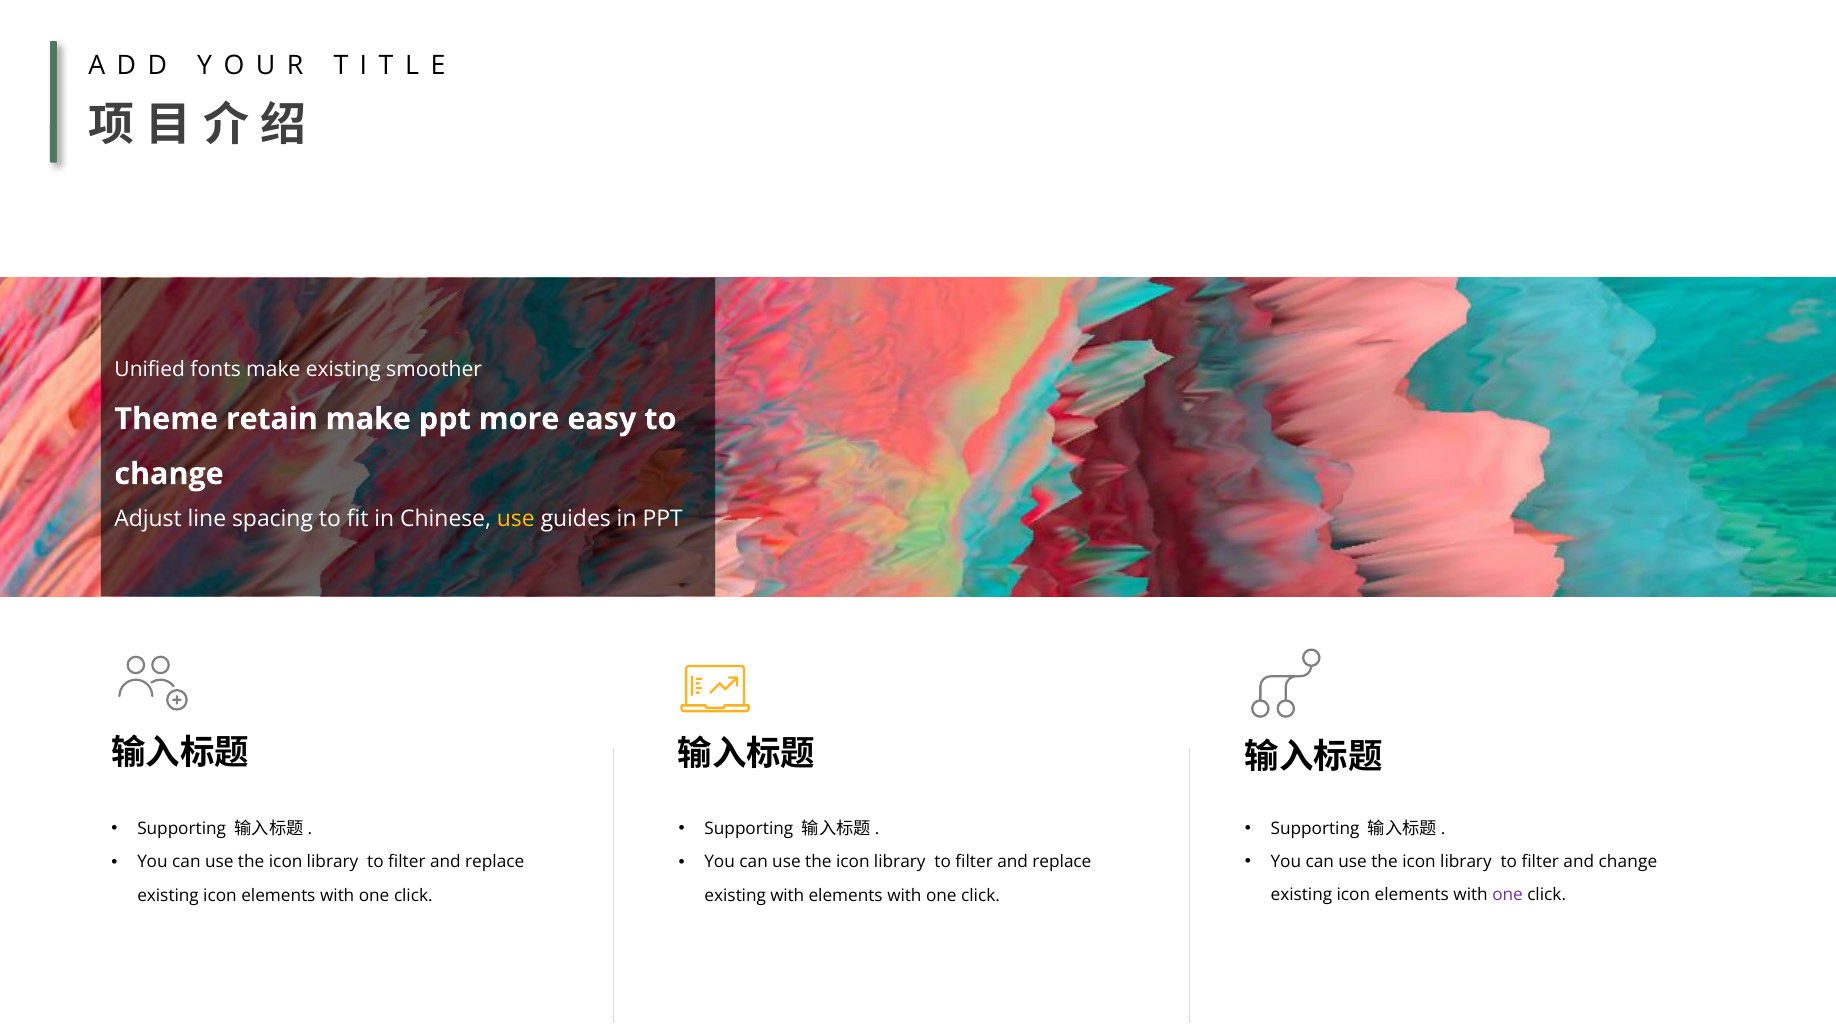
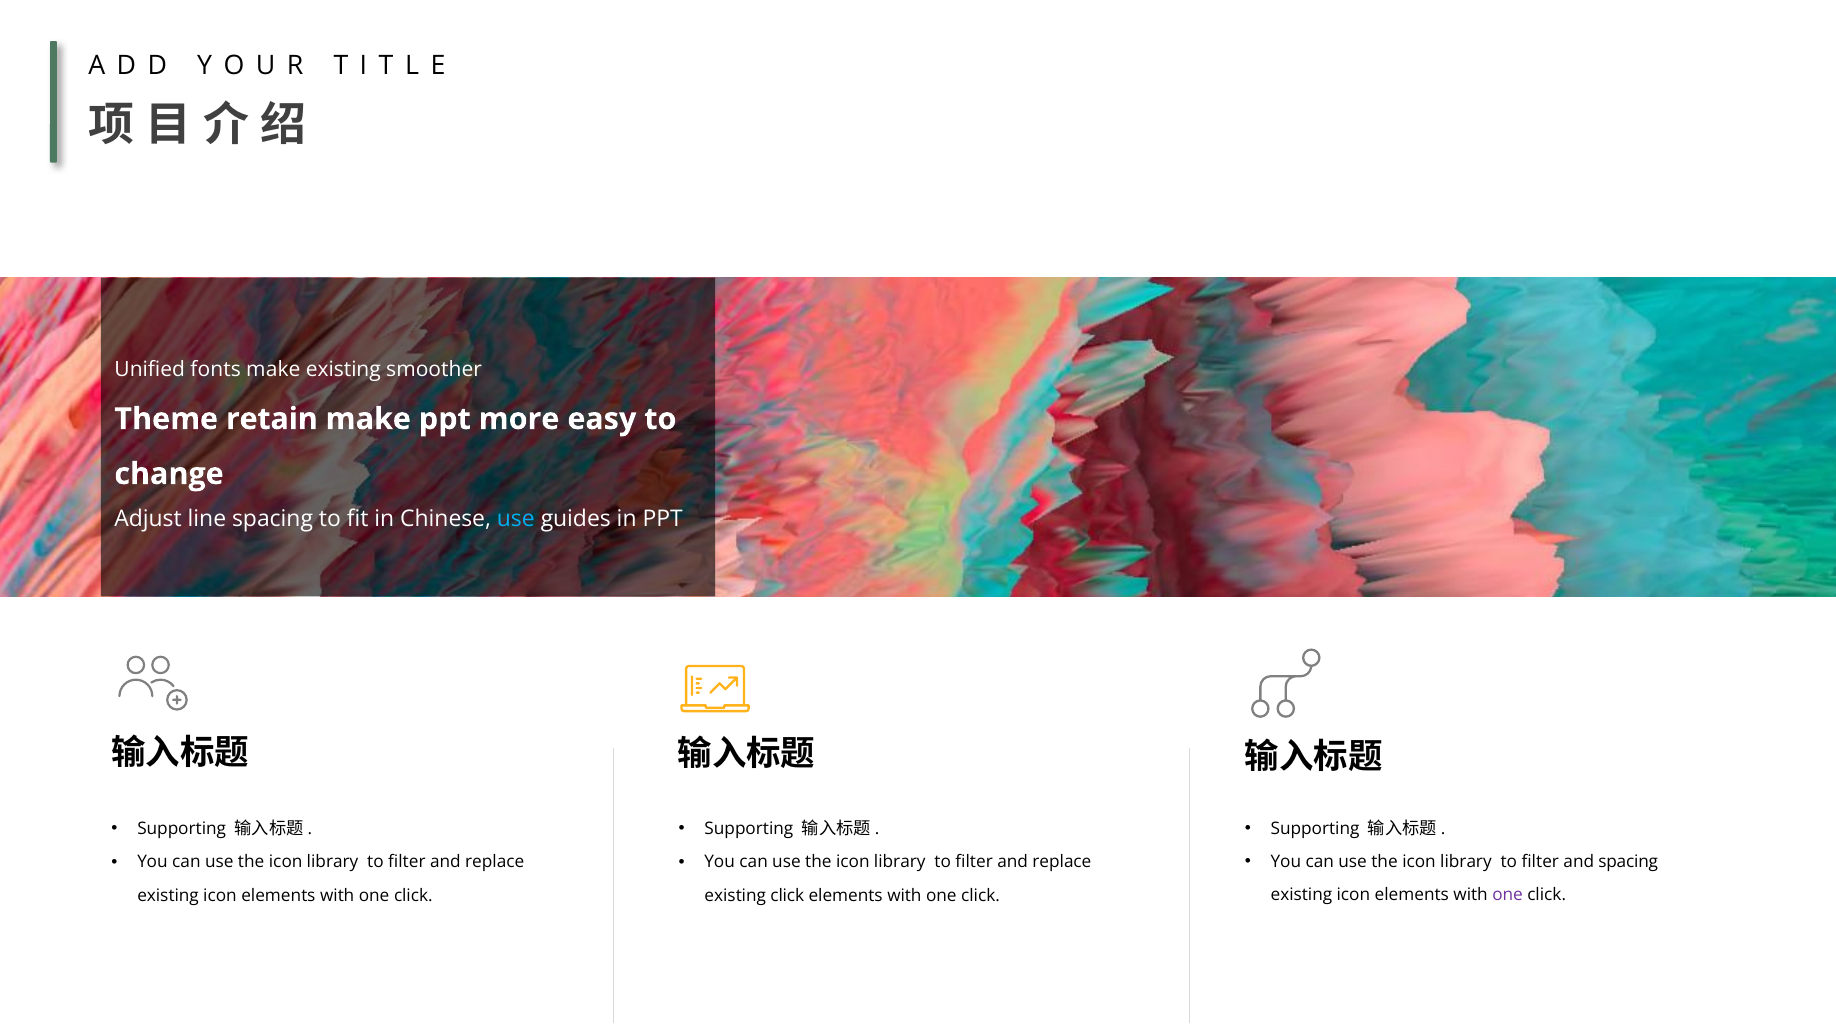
use colour: yellow -> light blue (516, 519)
and change: change -> spacing (1628, 861)
existing with: with -> click (787, 895)
